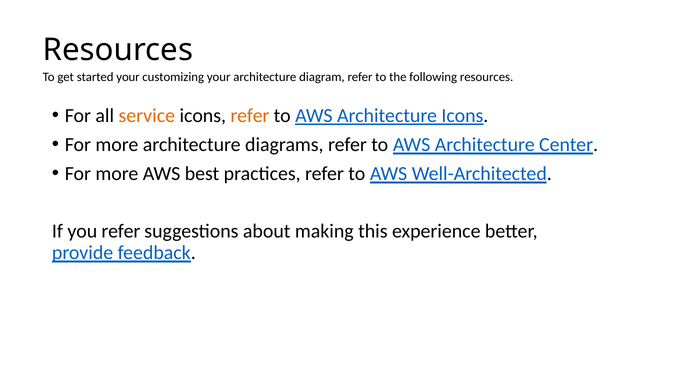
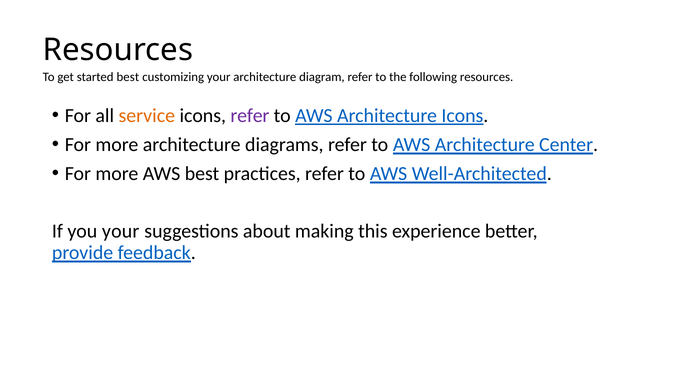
started your: your -> best (128, 77)
refer colour: orange -> purple (250, 116)
you refer: refer -> your (121, 231)
